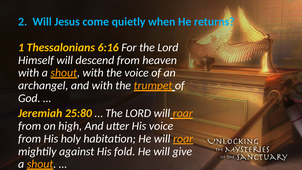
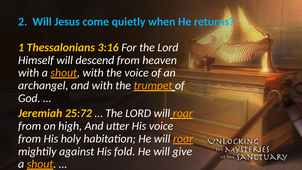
6:16: 6:16 -> 3:16 (108, 47)
25:80: 25:80 -> 25:72 (78, 113)
